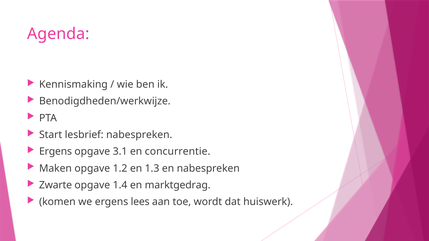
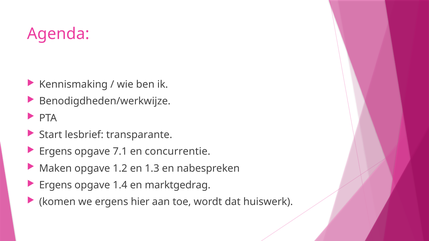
lesbrief nabespreken: nabespreken -> transparante (139, 135)
3.1: 3.1 -> 7.1 (120, 152)
Zwarte: Zwarte -> Ergens (56, 185)
lees: lees -> hier (140, 202)
